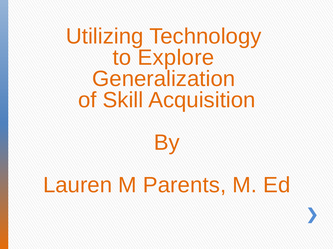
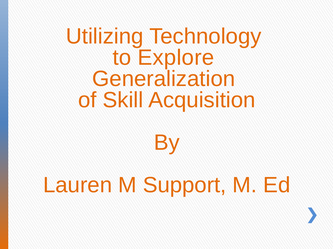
Parents: Parents -> Support (185, 186)
